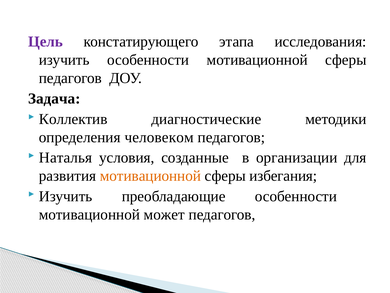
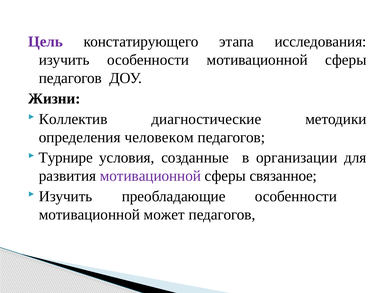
Задача: Задача -> Жизни (54, 98)
Наталья: Наталья -> Турнире (66, 157)
мотивационной colour: orange -> purple (150, 176)
избегания: избегания -> связанное (283, 176)
